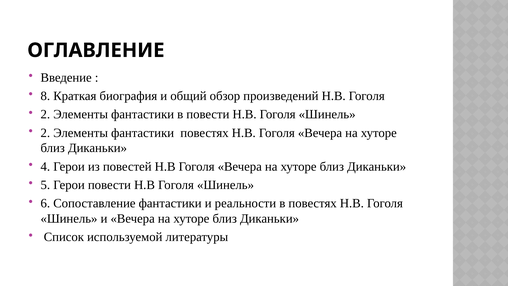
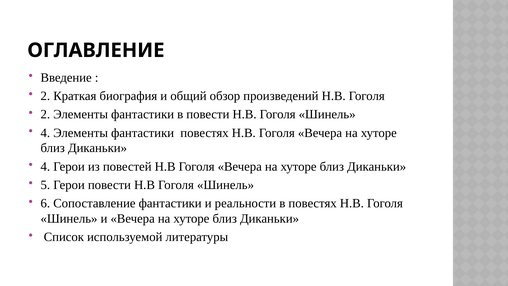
8: 8 -> 2 (45, 96)
2: 2 -> 4 (45, 133)
